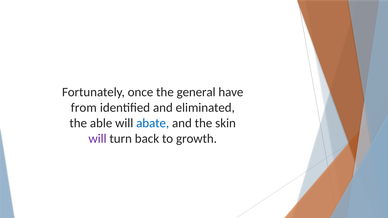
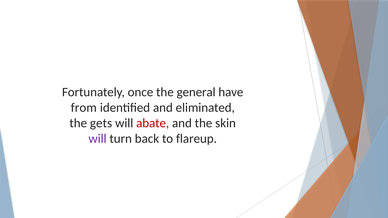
able: able -> gets (101, 123)
abate colour: blue -> red (153, 123)
growth: growth -> flareup (196, 139)
